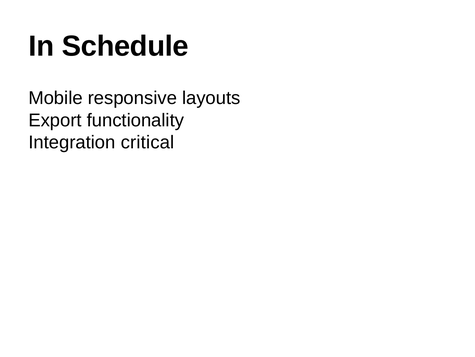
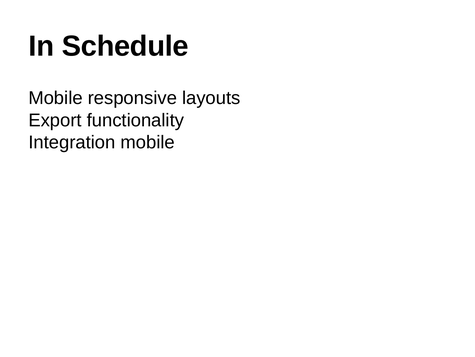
Integration critical: critical -> mobile (148, 142)
